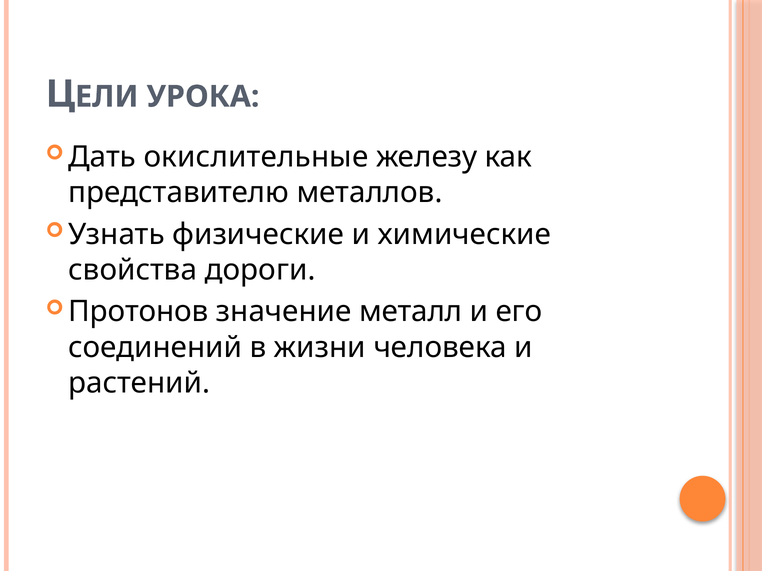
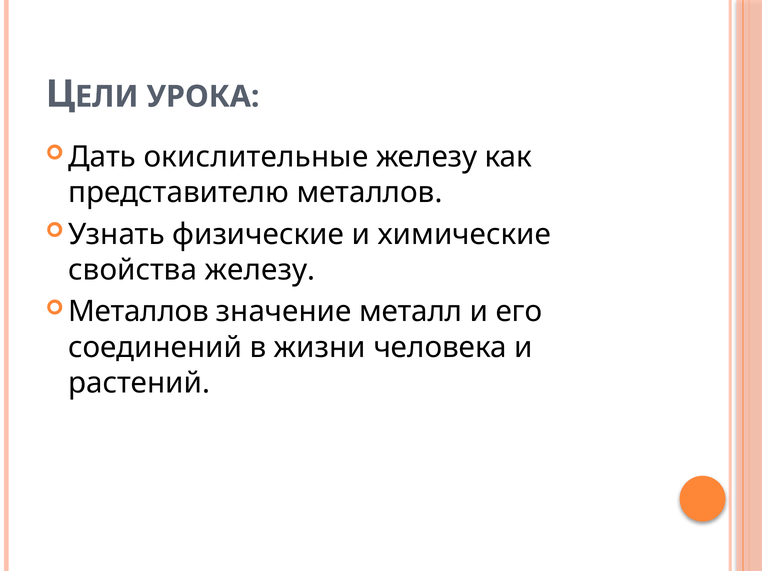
свойства дороги: дороги -> железу (260, 270)
Протонов: Протонов -> Металлов (138, 312)
